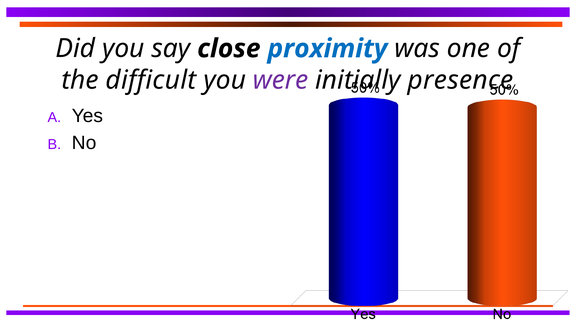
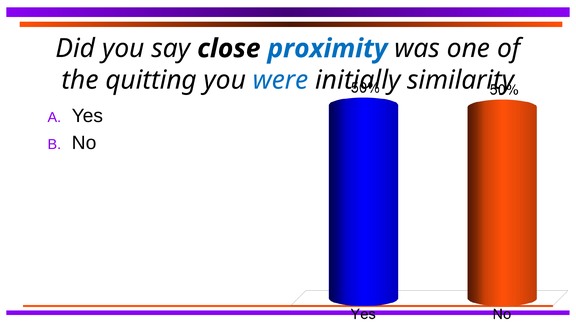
difficult: difficult -> quitting (151, 80)
were colour: purple -> blue (281, 80)
presence: presence -> similarity (461, 80)
